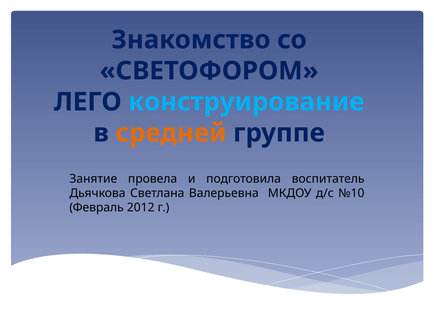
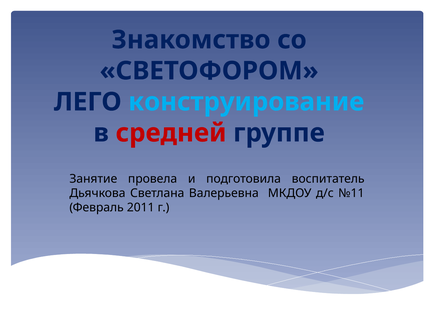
средней colour: orange -> red (171, 133)
№10: №10 -> №11 (351, 194)
2012: 2012 -> 2011 (141, 208)
